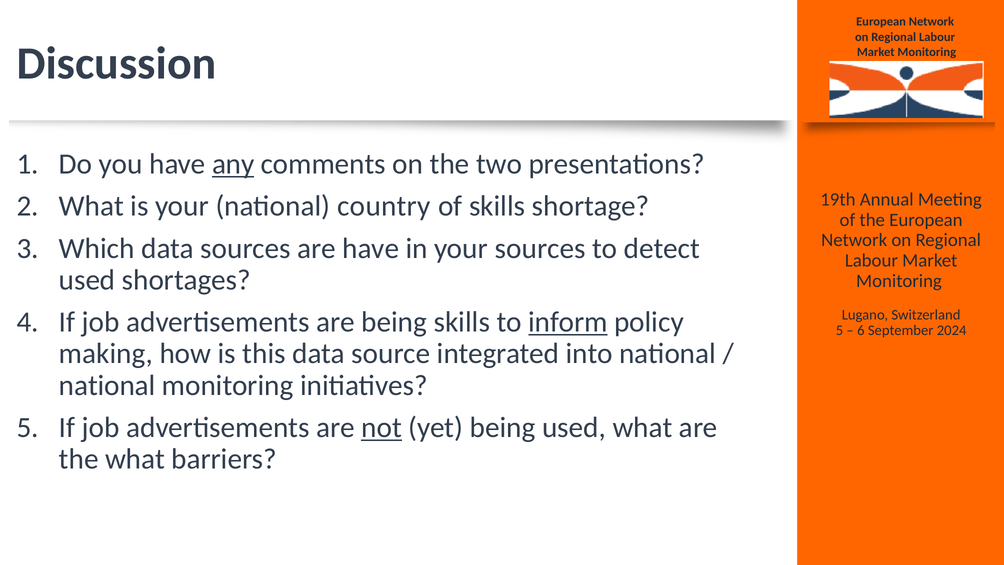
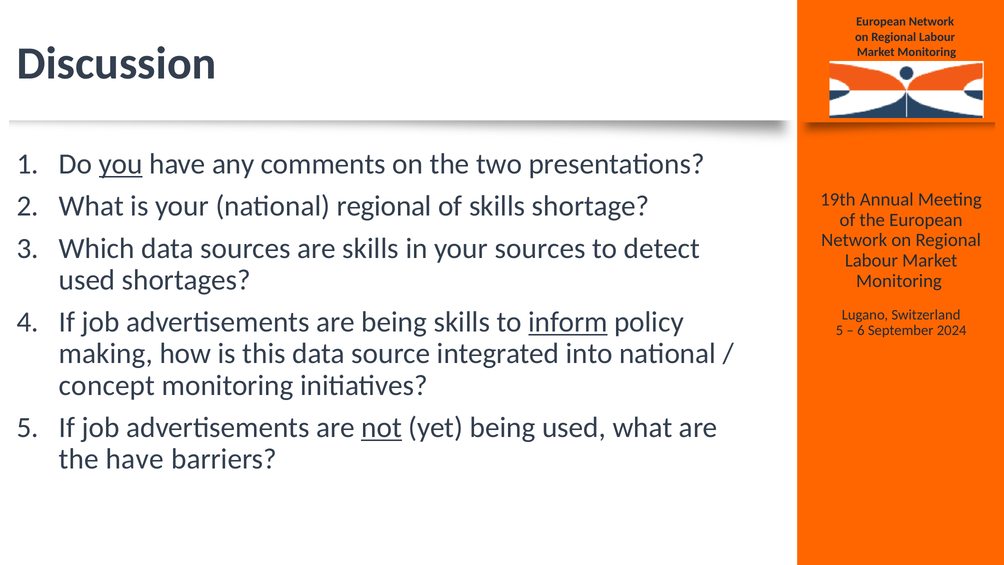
you underline: none -> present (121, 164)
any underline: present -> none (233, 164)
national country: country -> regional (384, 206)
are have: have -> skills (371, 248)
national: national -> concept (107, 385)
the what: what -> have (135, 459)
